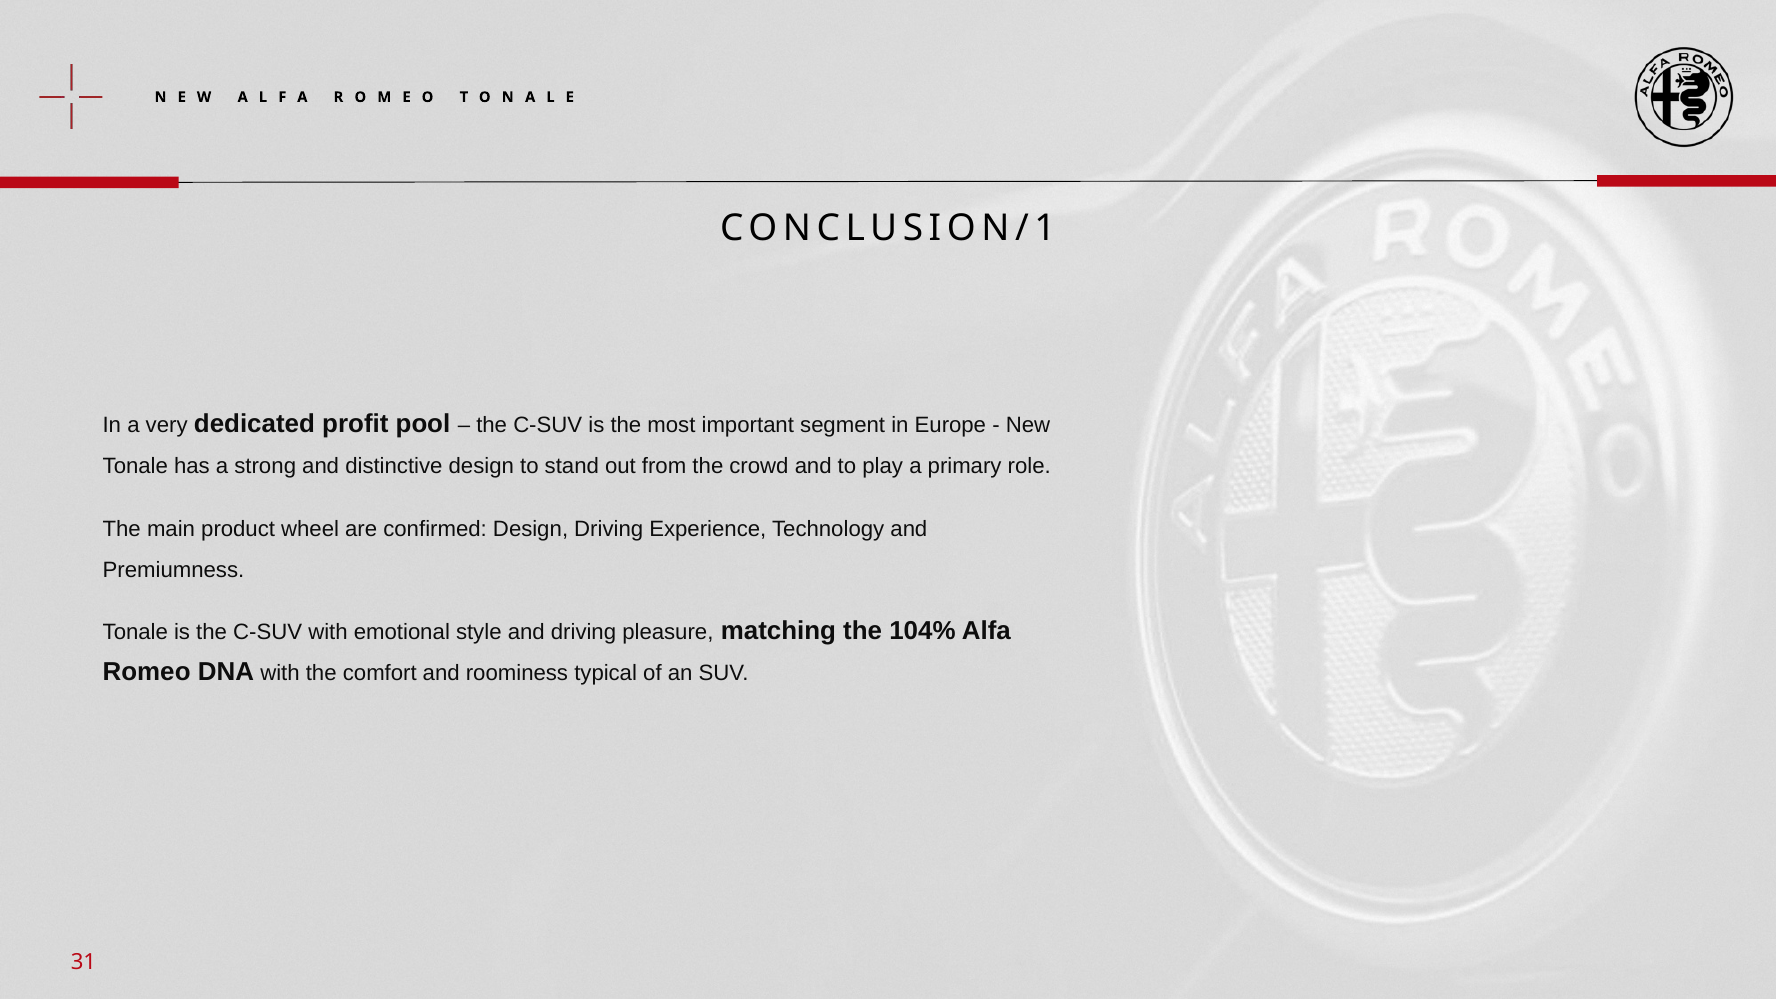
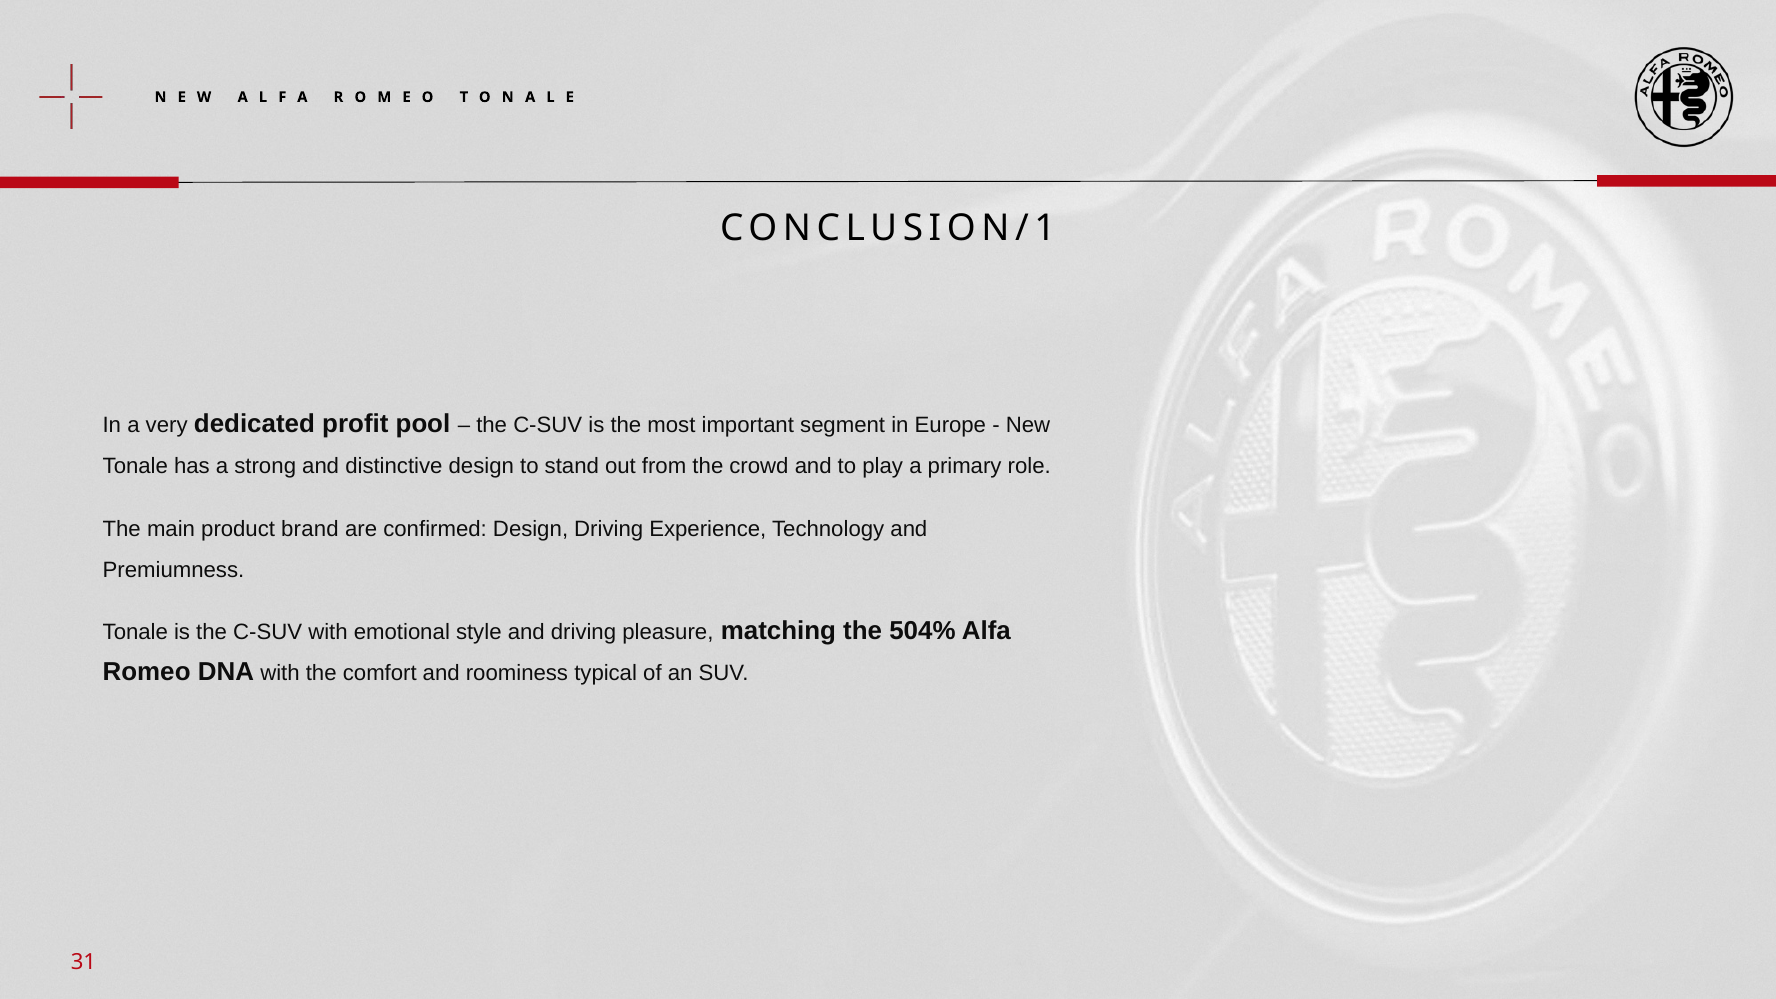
wheel: wheel -> brand (310, 529)
104%: 104% -> 504% (922, 631)
